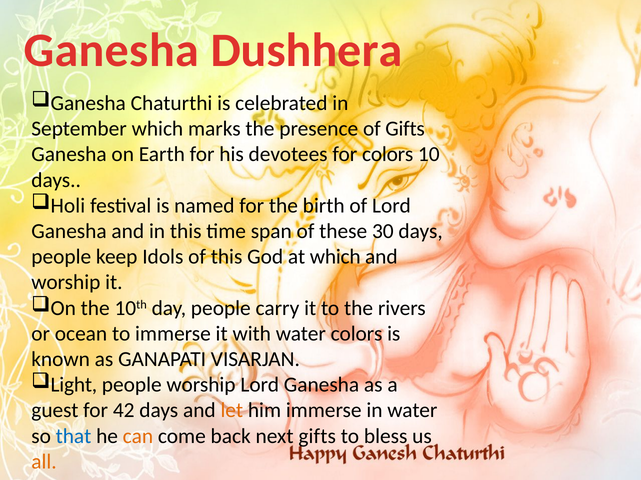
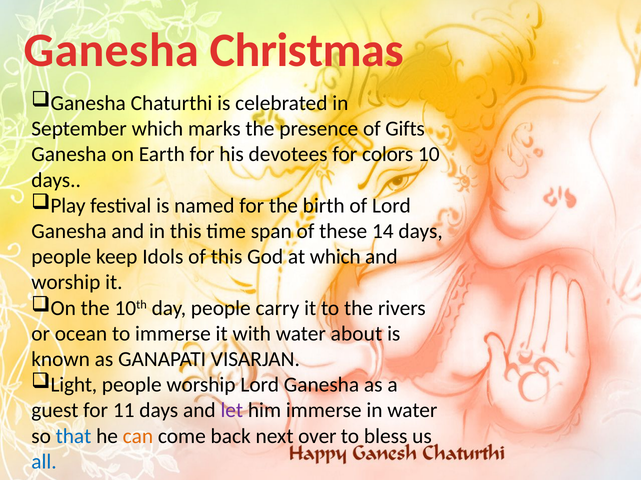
Dushhera: Dushhera -> Christmas (307, 50)
Holi: Holi -> Play (68, 206)
30: 30 -> 14 (383, 232)
water colors: colors -> about (356, 334)
42: 42 -> 11 (124, 411)
let colour: orange -> purple (232, 411)
next gifts: gifts -> over (317, 437)
all colour: orange -> blue (44, 462)
